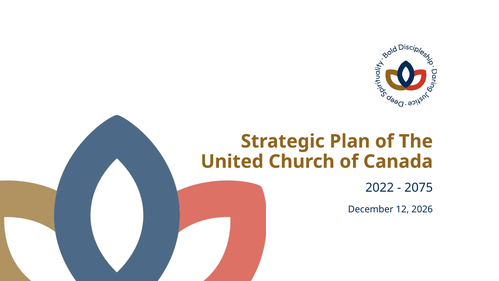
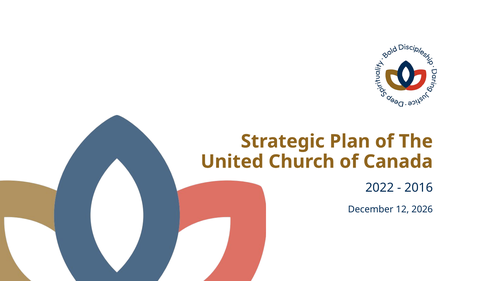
2075: 2075 -> 2016 (419, 187)
